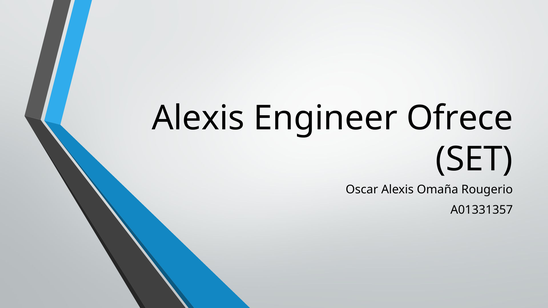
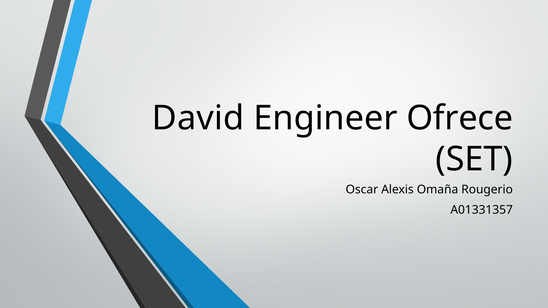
Alexis: Alexis -> David (198, 118)
